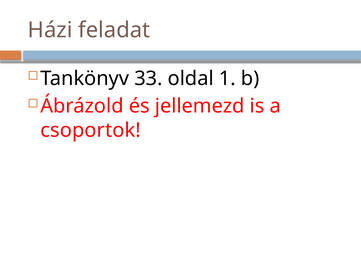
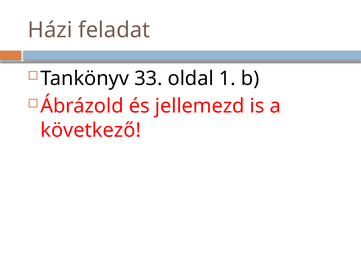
csoportok: csoportok -> következő (91, 130)
